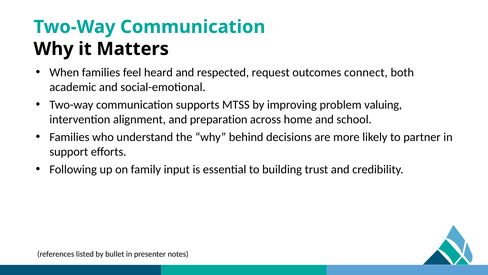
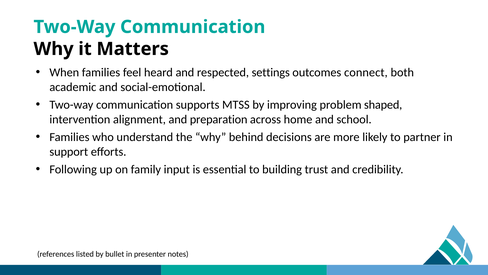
request: request -> settings (271, 72)
valuing: valuing -> shaped (383, 105)
